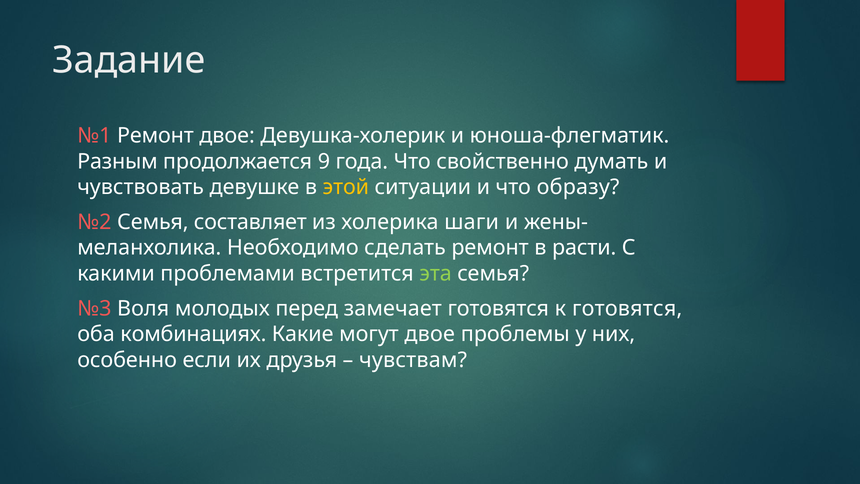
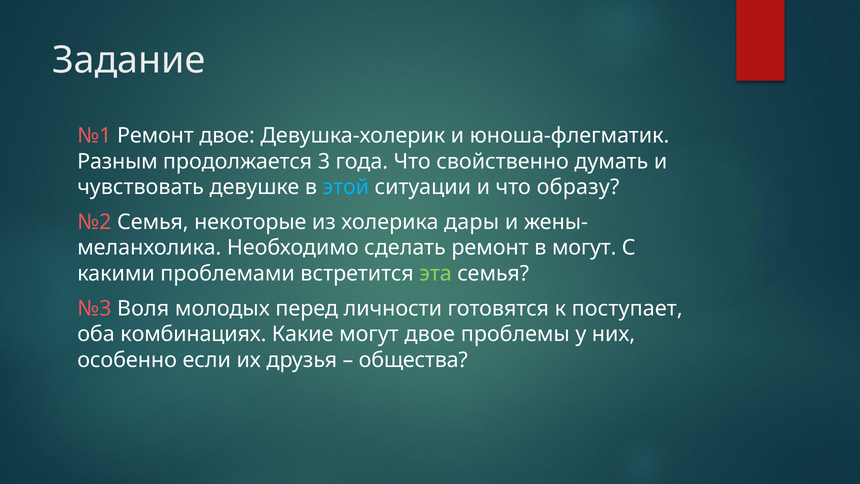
9: 9 -> 3 (324, 161)
этой colour: yellow -> light blue (346, 187)
составляет: составляет -> некоторые (250, 222)
шаги: шаги -> дары (472, 222)
в расти: расти -> могут (584, 248)
замечает: замечает -> личности (393, 308)
к готовятся: готовятся -> поступает (627, 308)
чувствам: чувствам -> общества (413, 360)
